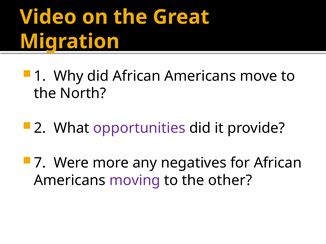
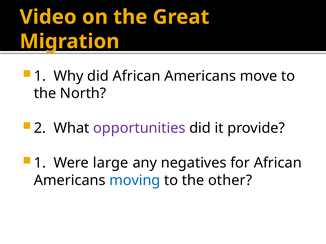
7: 7 -> 1 (40, 163)
more: more -> large (111, 163)
moving colour: purple -> blue (135, 181)
